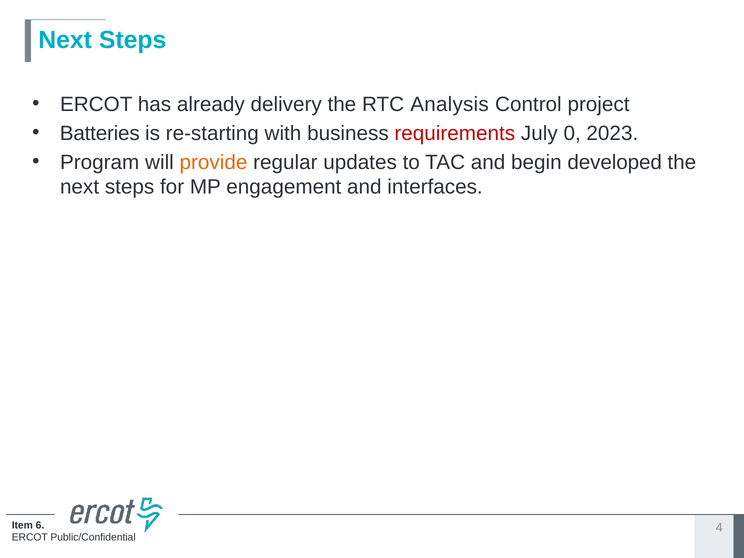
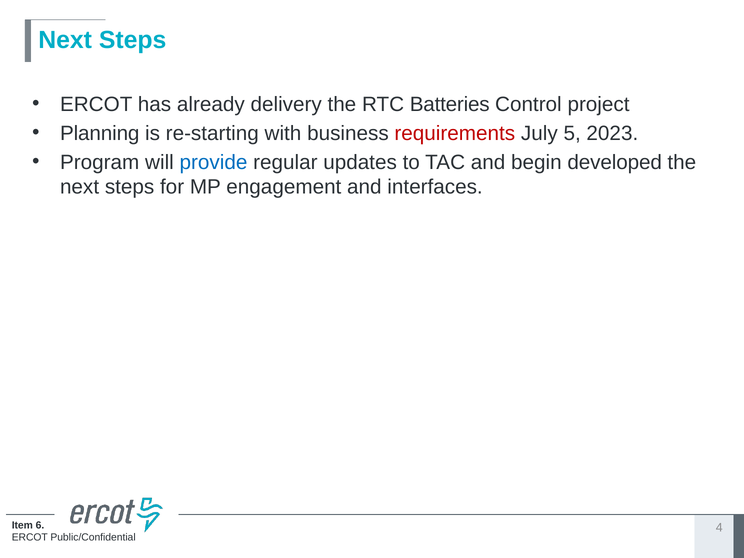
Analysis: Analysis -> Batteries (450, 104)
Batteries: Batteries -> Planning (100, 133)
0: 0 -> 5 (572, 133)
provide colour: orange -> blue (213, 162)
